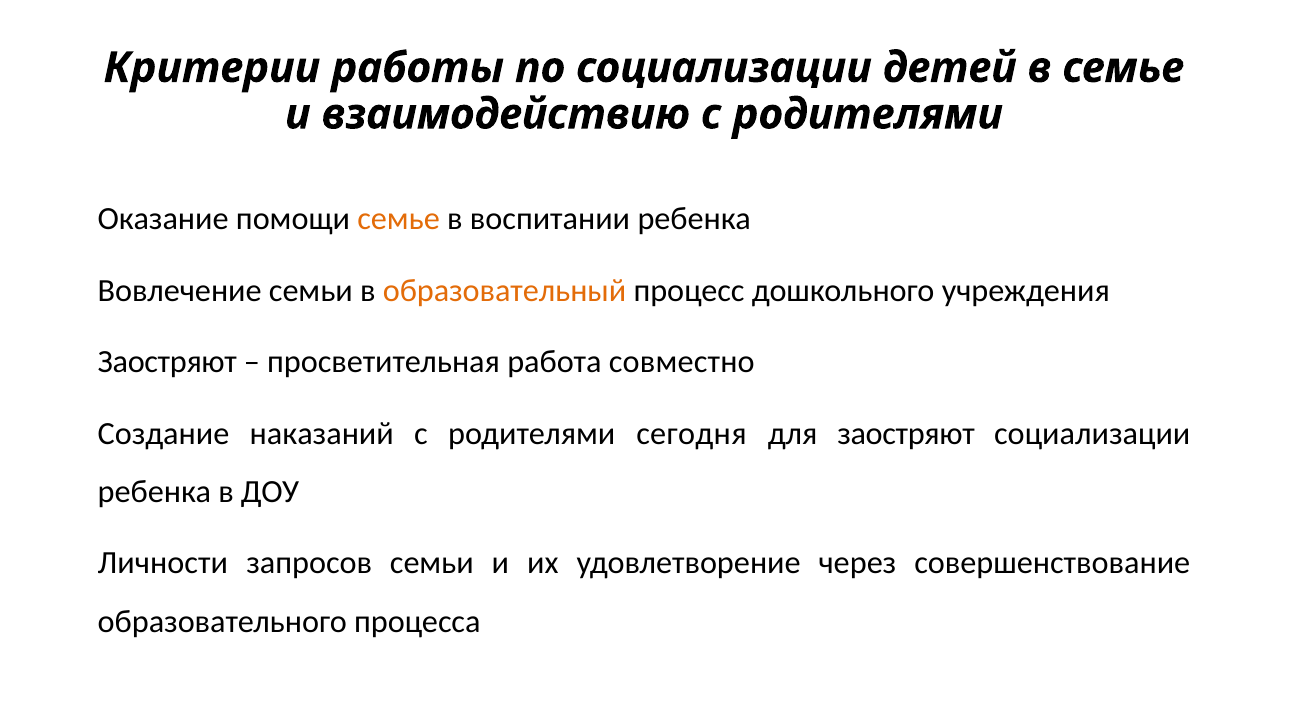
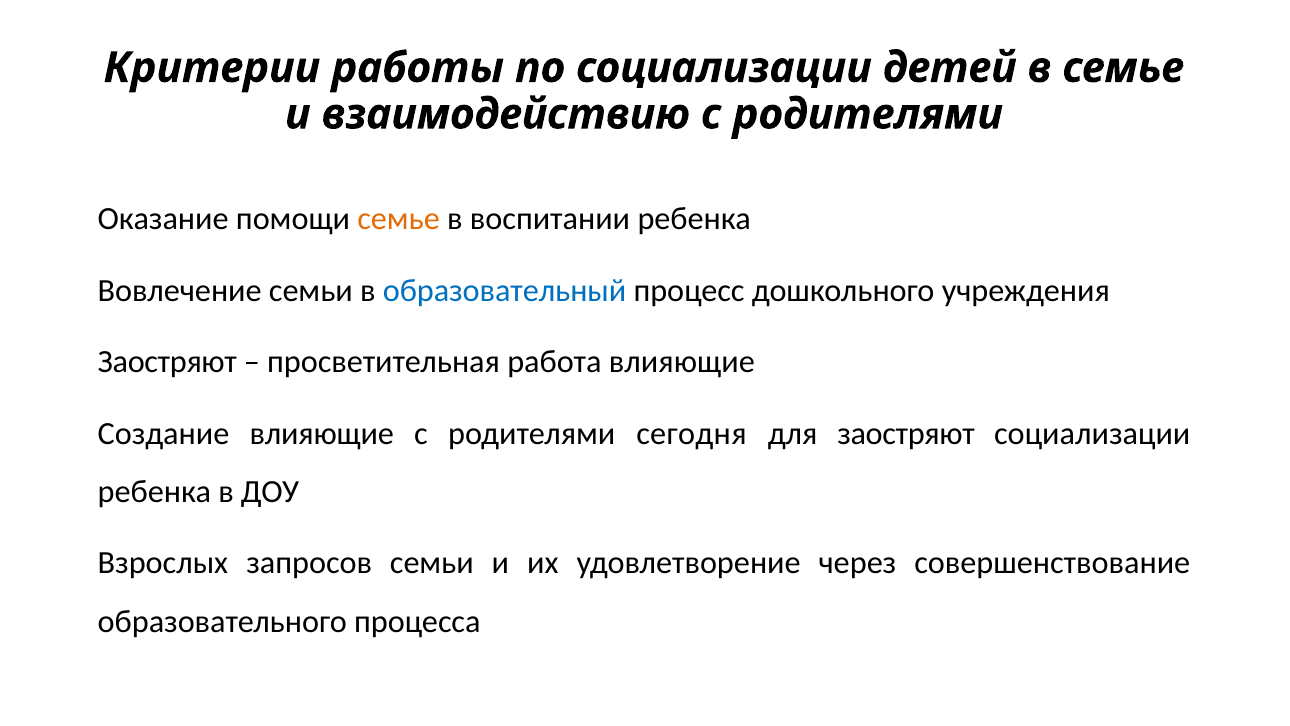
образовательный colour: orange -> blue (505, 290)
работа совместно: совместно -> влияющие (682, 362)
Создание наказаний: наказаний -> влияющие (322, 433)
Личности: Личности -> Взрослых (163, 563)
